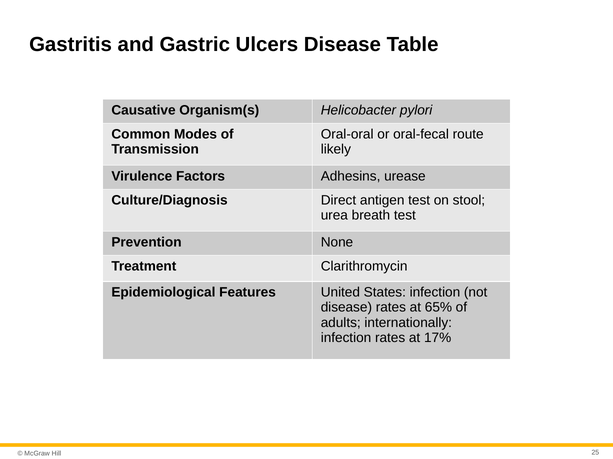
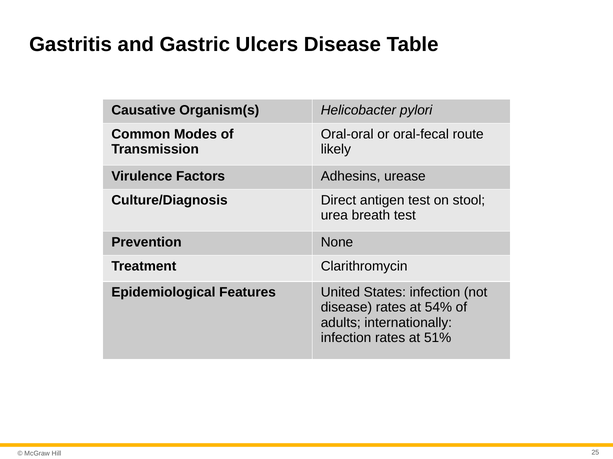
65%: 65% -> 54% (438, 308)
17%: 17% -> 51% (438, 338)
